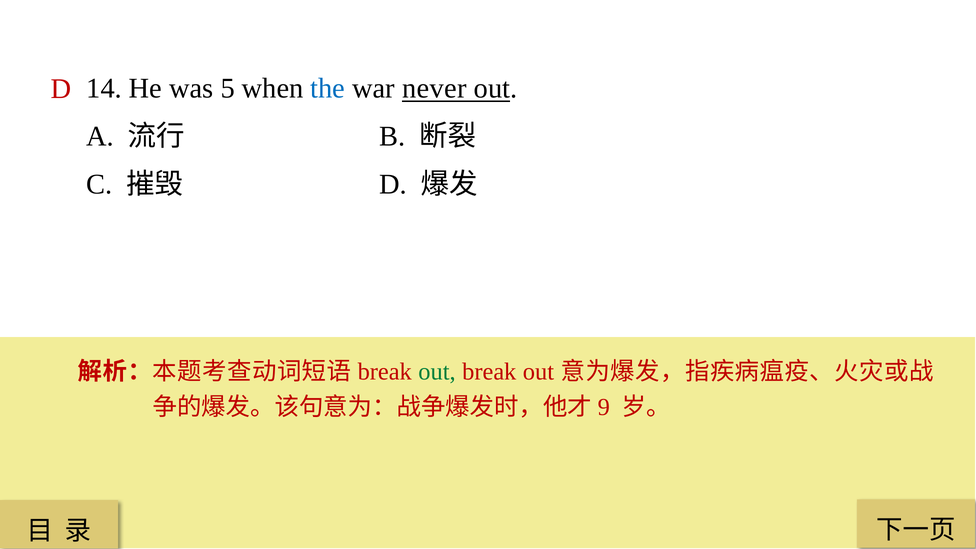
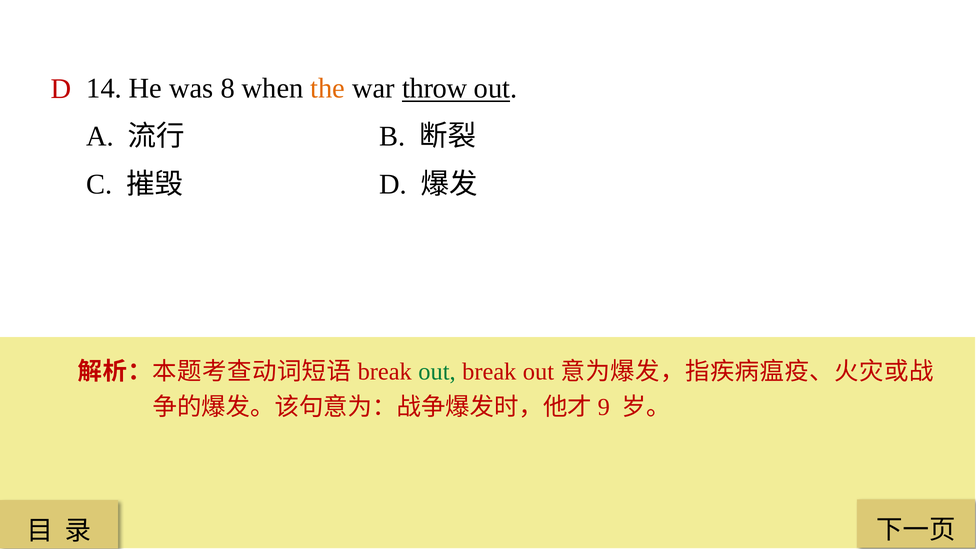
5: 5 -> 8 (228, 89)
the colour: blue -> orange (328, 89)
never: never -> throw (435, 89)
